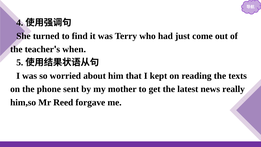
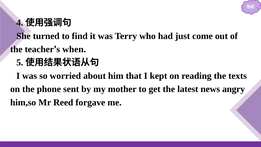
really: really -> angry (234, 89)
